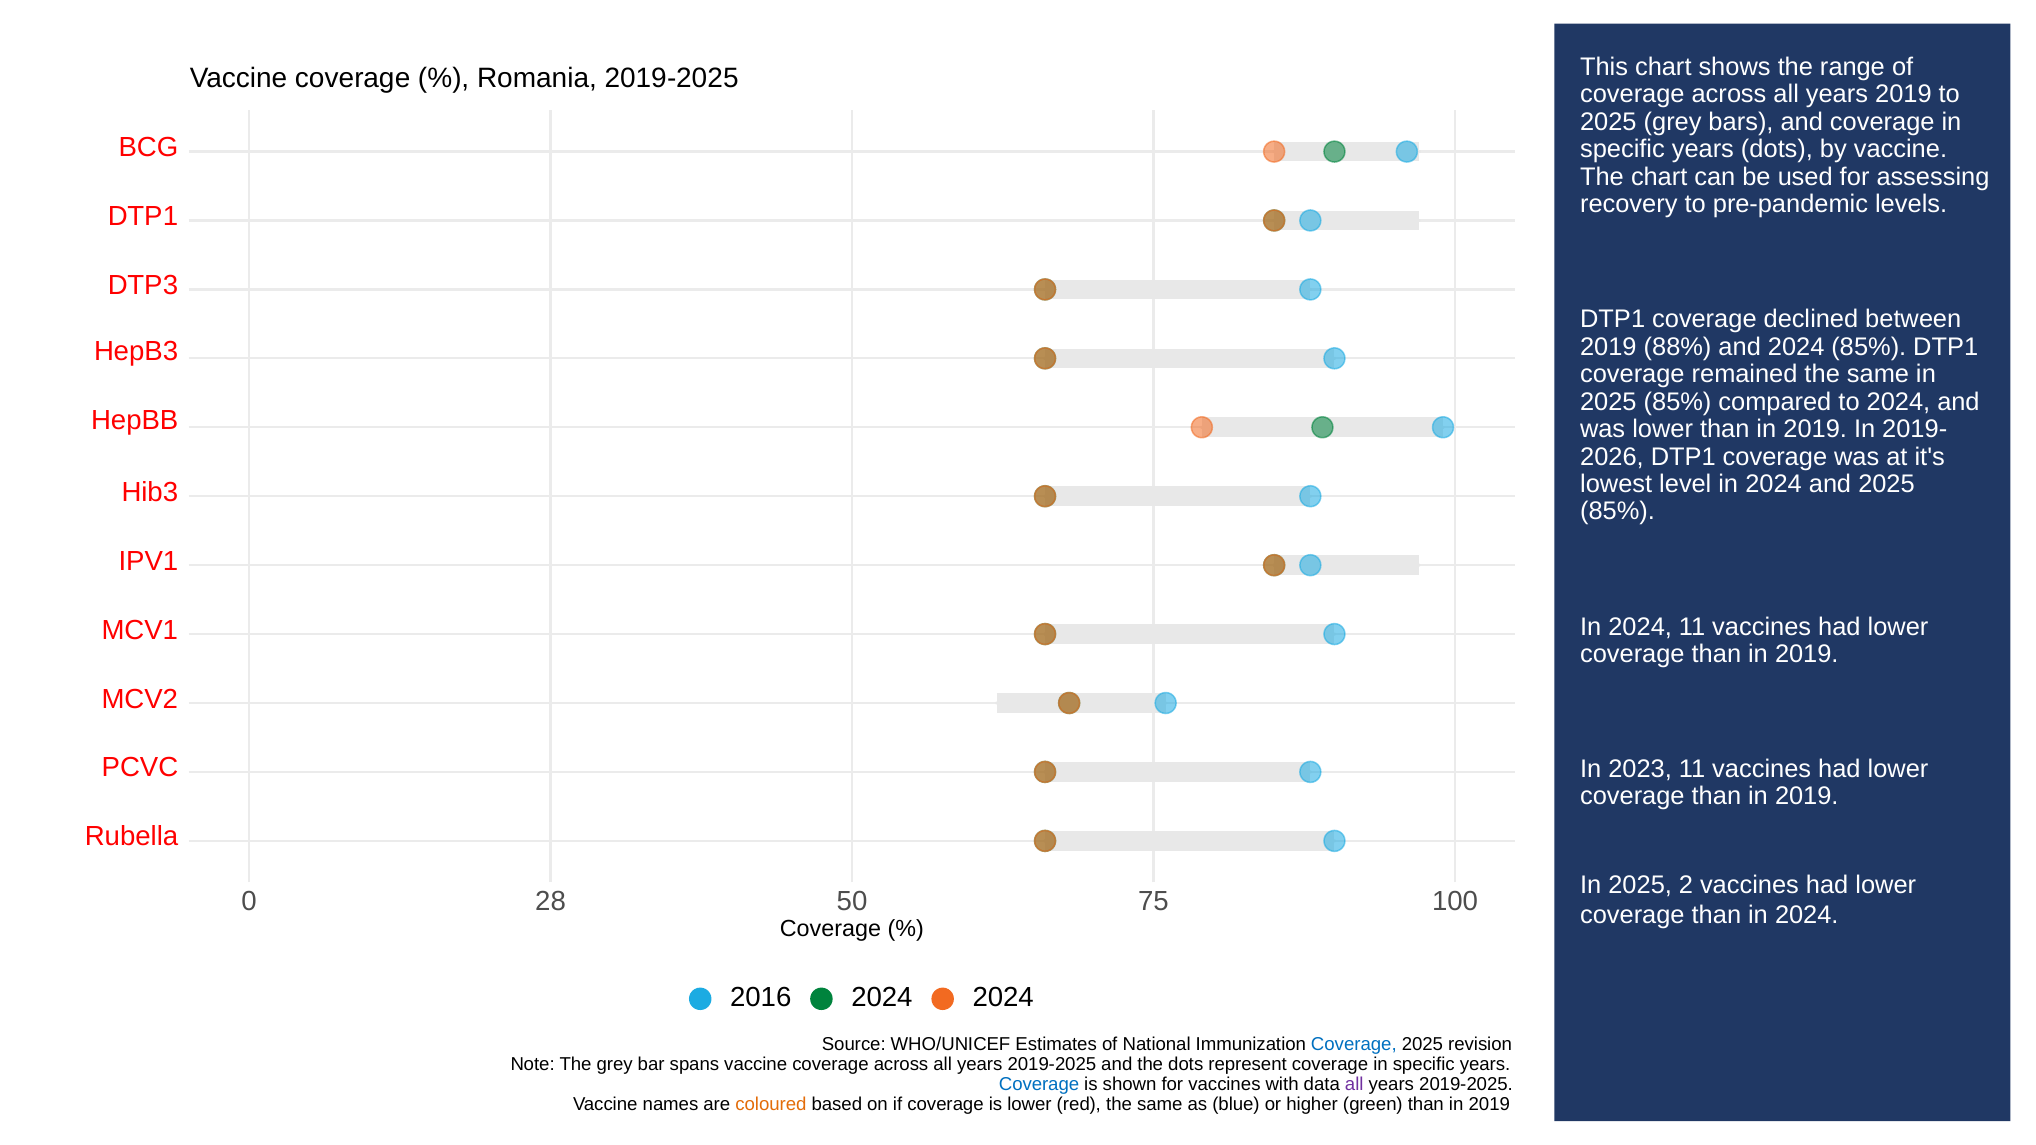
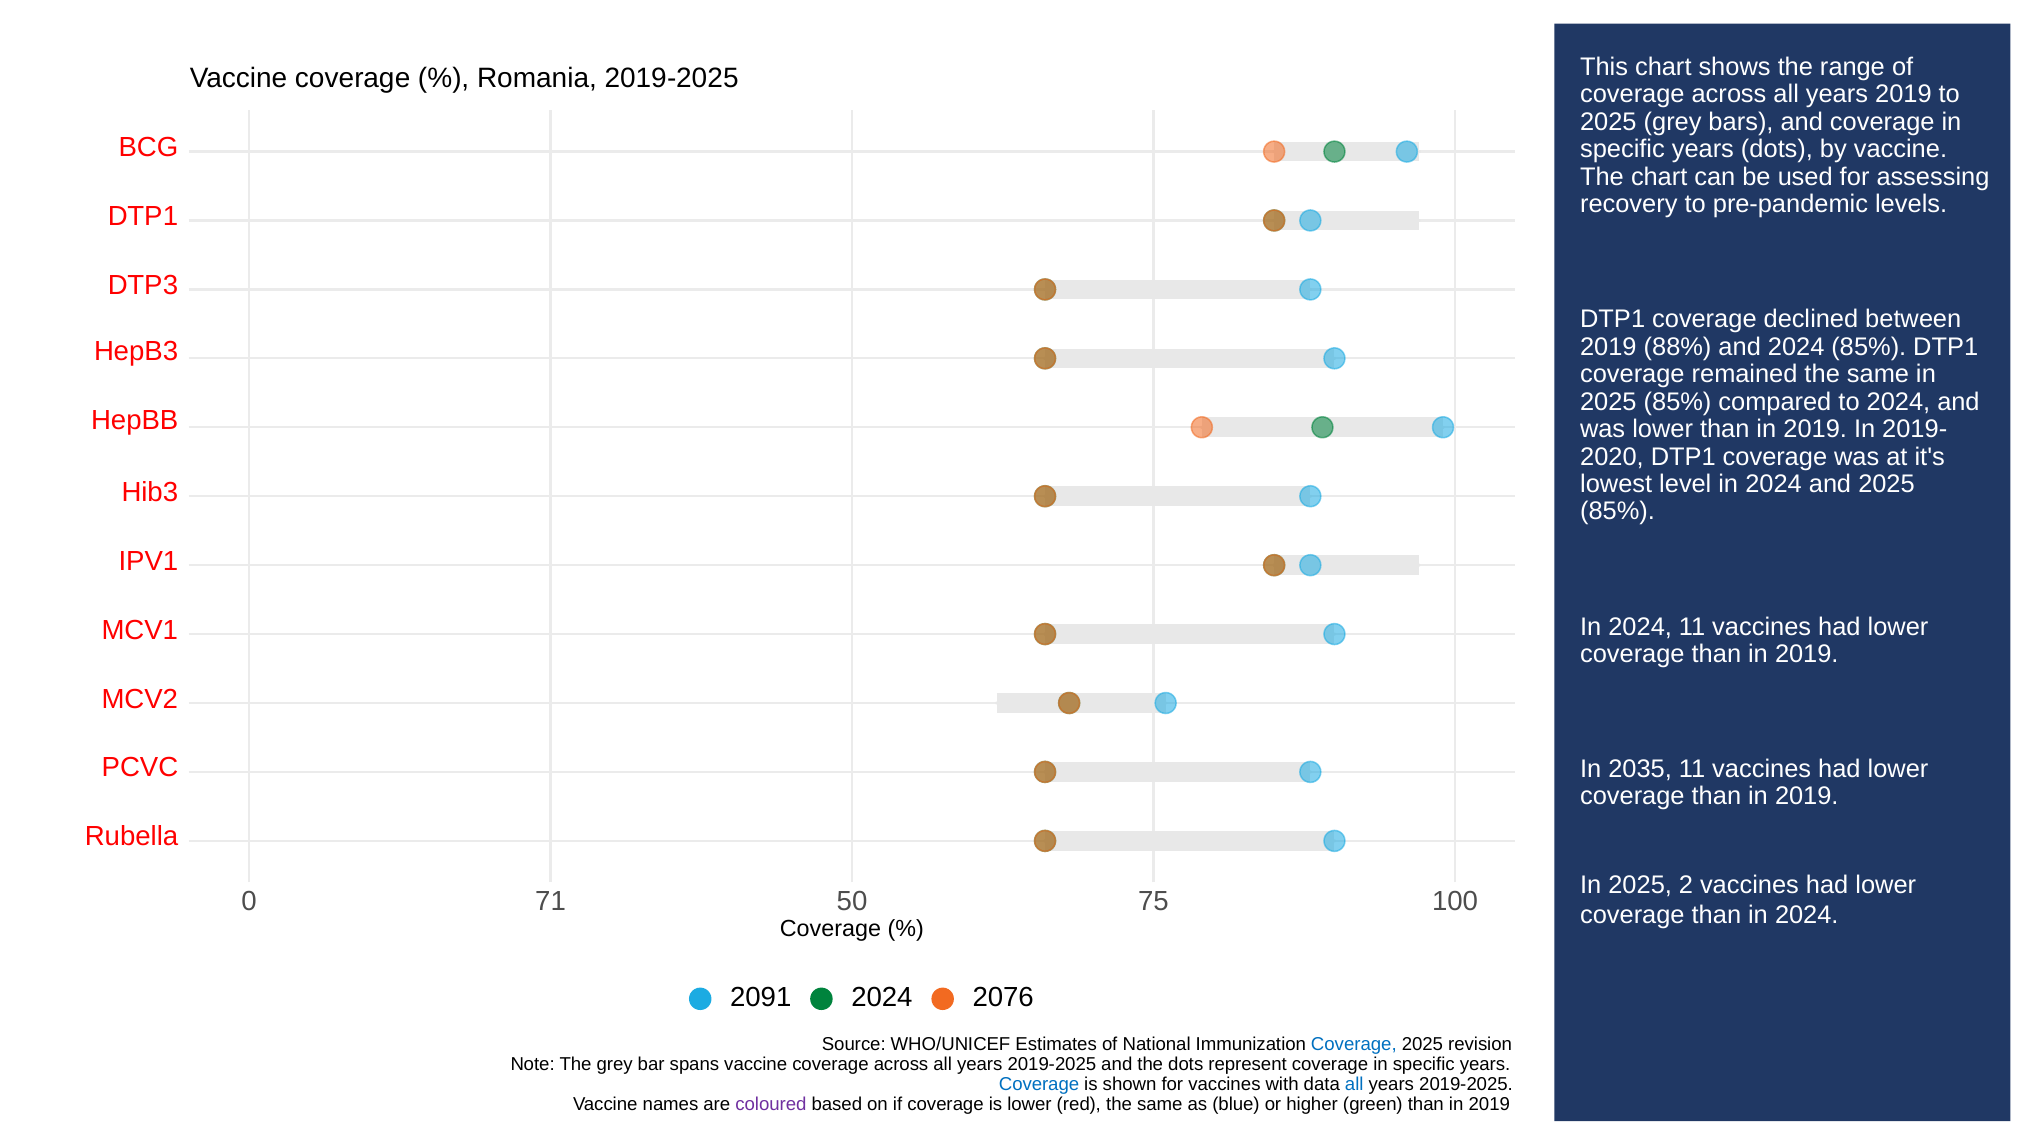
2026: 2026 -> 2020 (1612, 457)
2023: 2023 -> 2035 (1640, 769)
28: 28 -> 71 (551, 902)
2016: 2016 -> 2091 (761, 998)
2024 2024: 2024 -> 2076 (1003, 998)
all colour: purple -> blue (1354, 1085)
coloured colour: orange -> purple (771, 1105)
